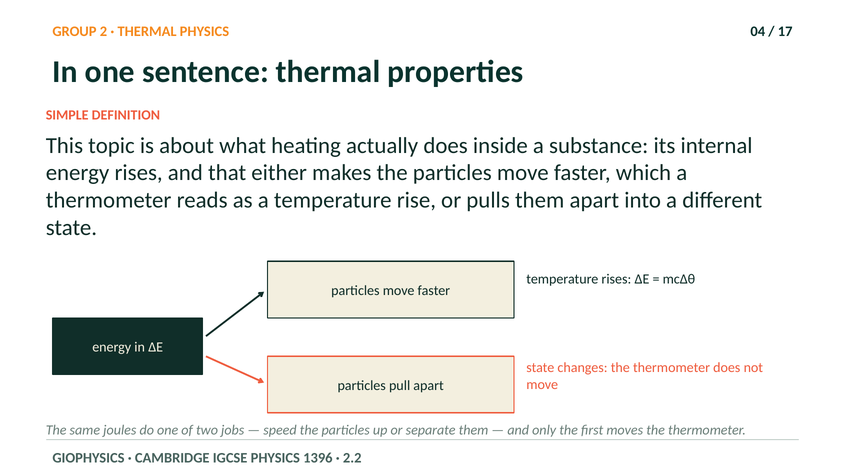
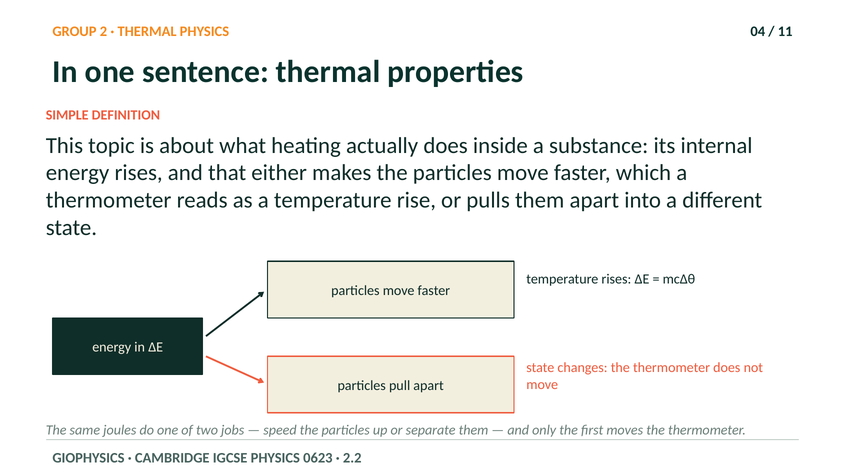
17: 17 -> 11 (785, 31)
1396: 1396 -> 0623 (318, 458)
